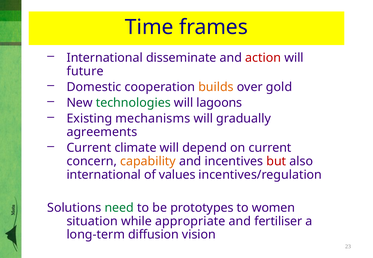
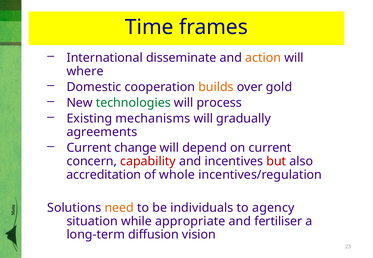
action colour: red -> orange (263, 58)
future: future -> where (85, 71)
lagoons: lagoons -> process (219, 103)
climate: climate -> change (136, 148)
capability colour: orange -> red (148, 161)
international: international -> accreditation (104, 175)
values: values -> whole (177, 175)
need colour: green -> orange (119, 208)
prototypes: prototypes -> individuals (202, 208)
women: women -> agency (273, 208)
